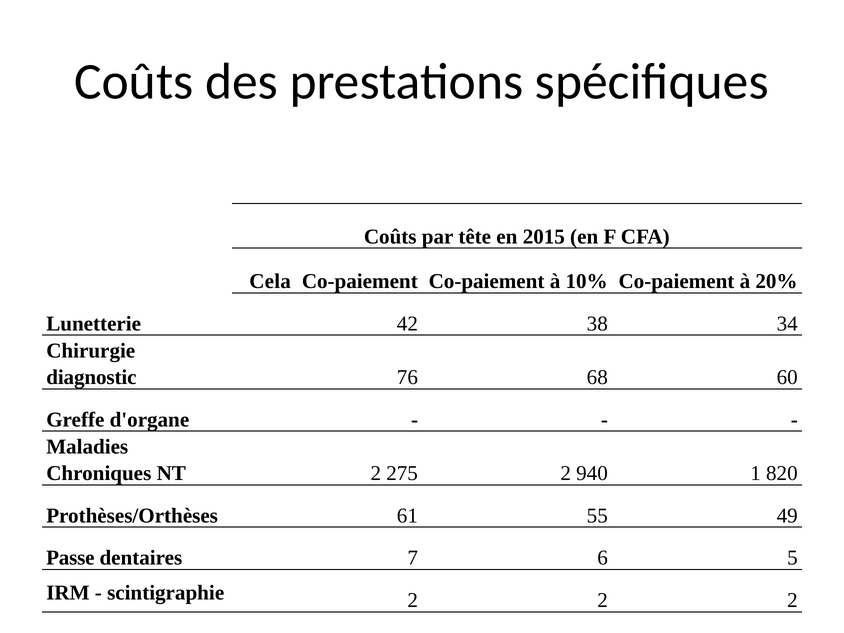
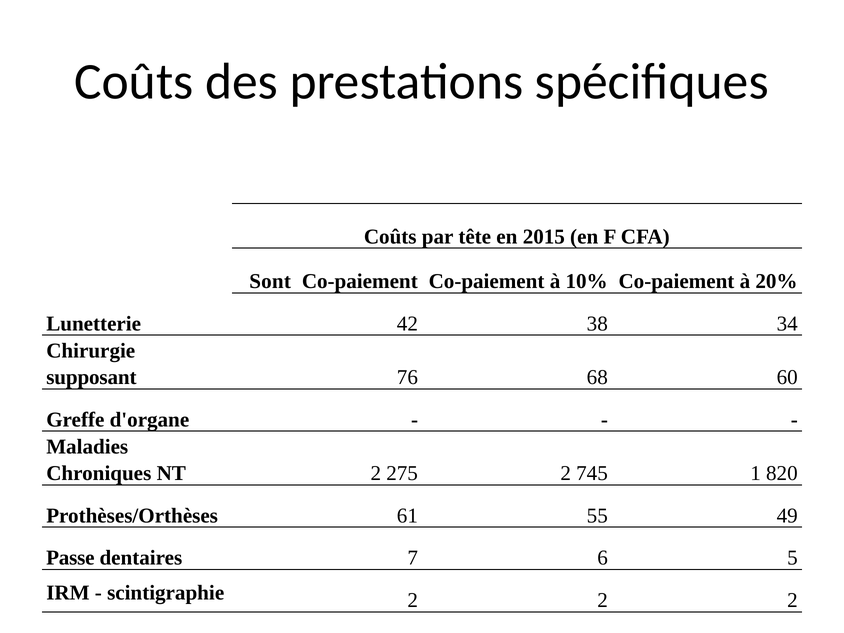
Cela: Cela -> Sont (270, 281)
diagnostic: diagnostic -> supposant (91, 377)
940: 940 -> 745 (592, 473)
